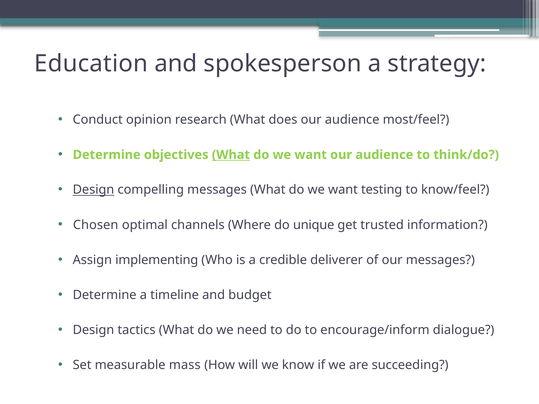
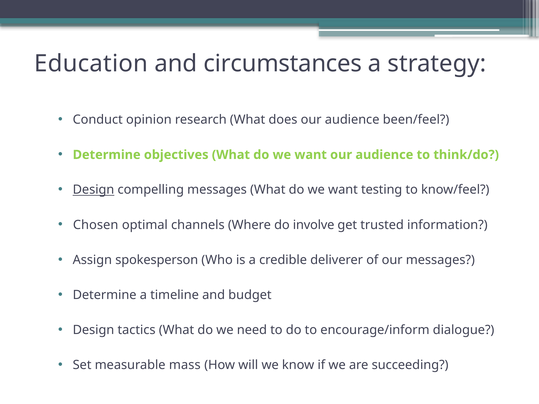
spokesperson: spokesperson -> circumstances (283, 64)
most/feel: most/feel -> been/feel (416, 120)
What underline: present -> none (231, 155)
unique: unique -> involve (314, 225)
implementing: implementing -> spokesperson (157, 260)
